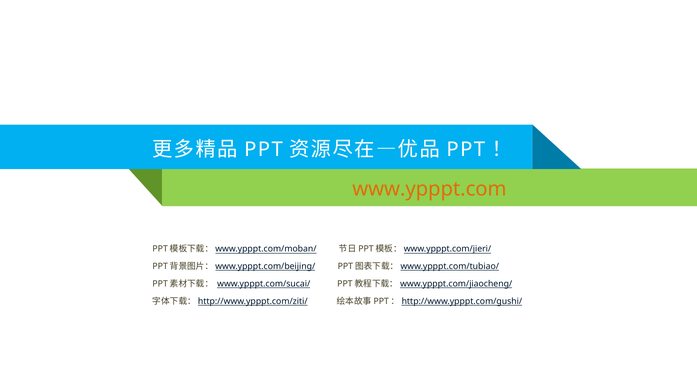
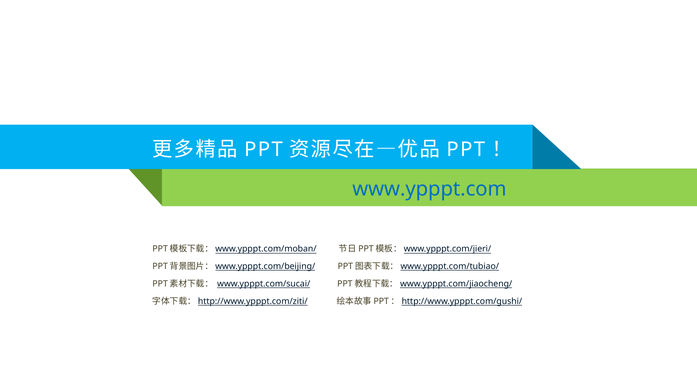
www.ypppt.com colour: orange -> blue (429, 189)
